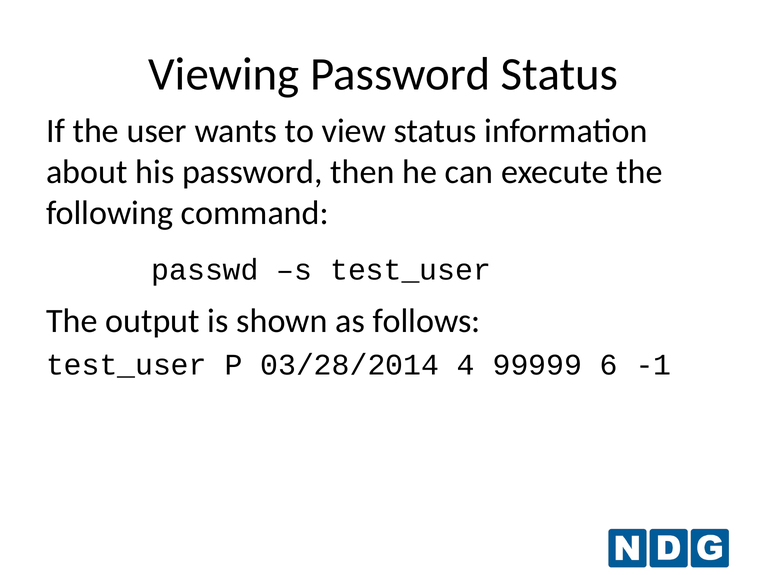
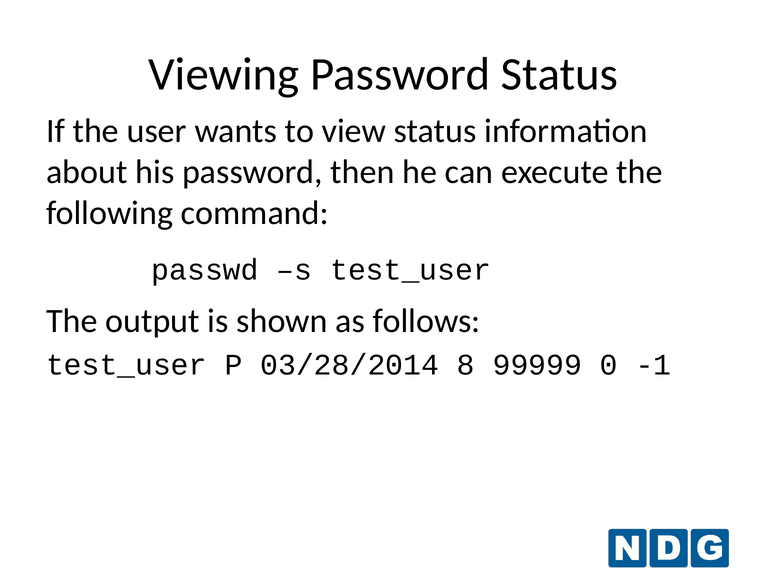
4: 4 -> 8 (466, 365)
6: 6 -> 0 (609, 365)
